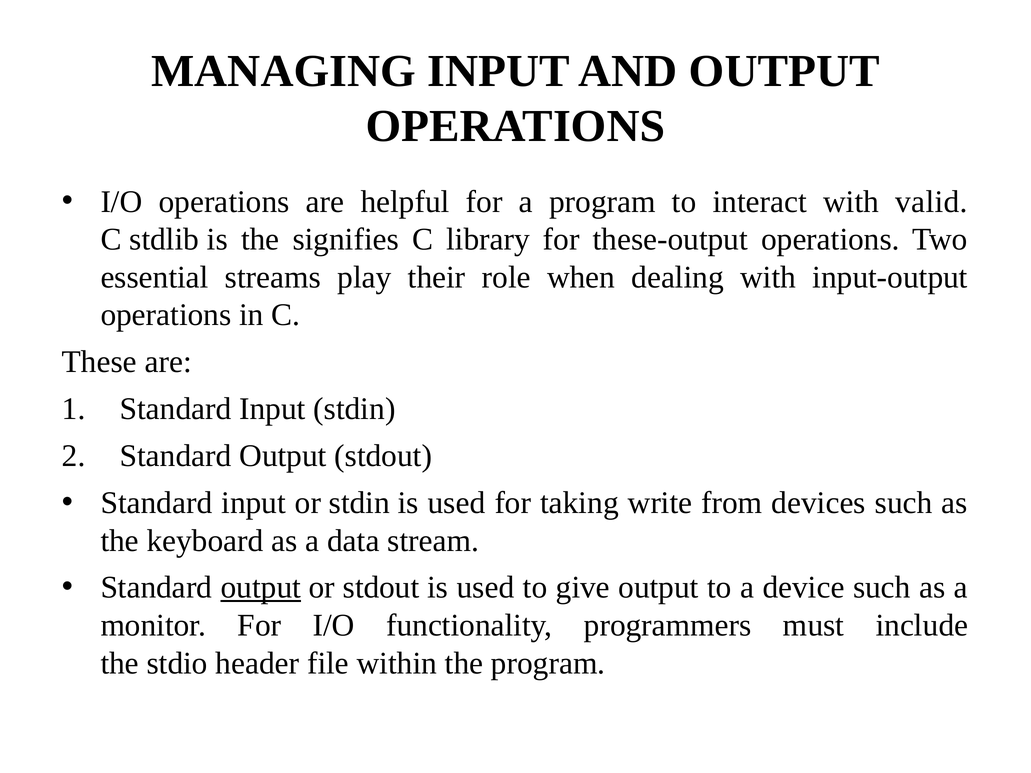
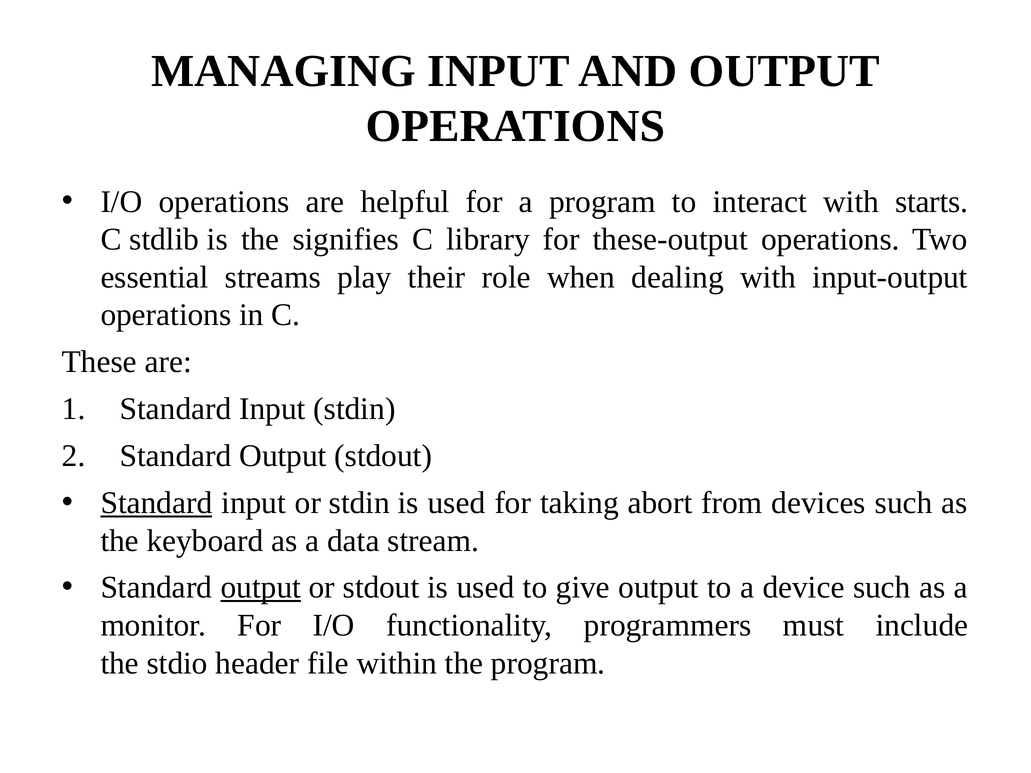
valid: valid -> starts (932, 202)
Standard underline: none -> present (156, 503)
write: write -> abort (660, 503)
